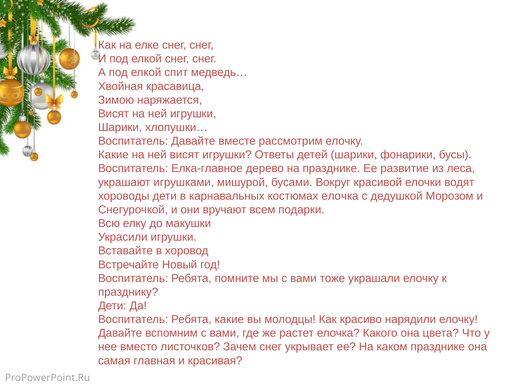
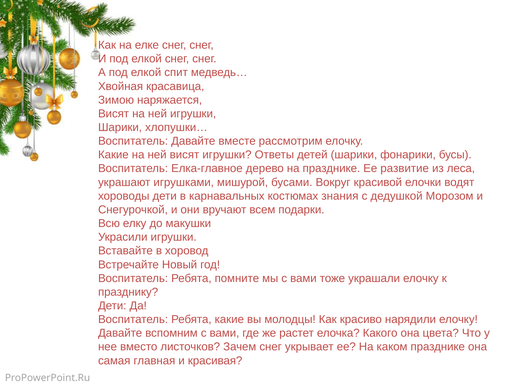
костюмах елочка: елочка -> знания (340, 196)
